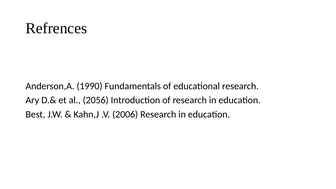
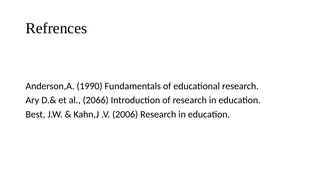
2056: 2056 -> 2066 (96, 100)
